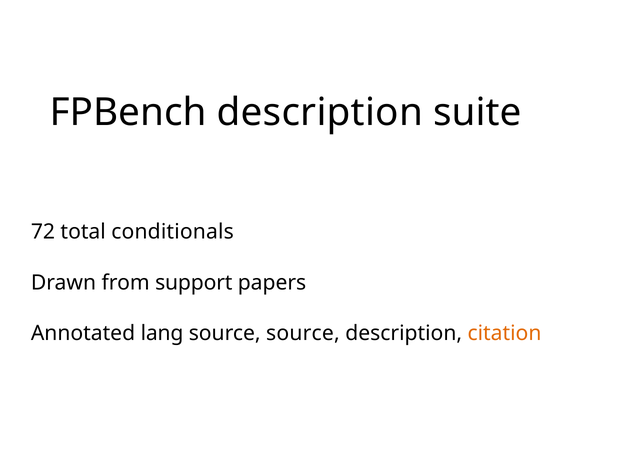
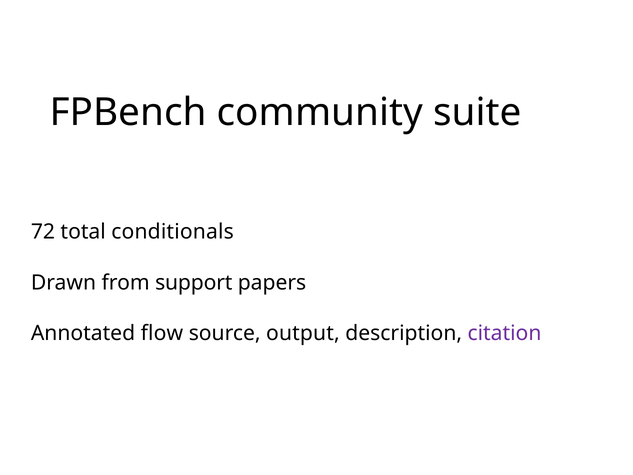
FPBench description: description -> community (320, 112)
lang: lang -> flow (162, 333)
source source: source -> output (303, 333)
citation colour: orange -> purple (504, 333)
